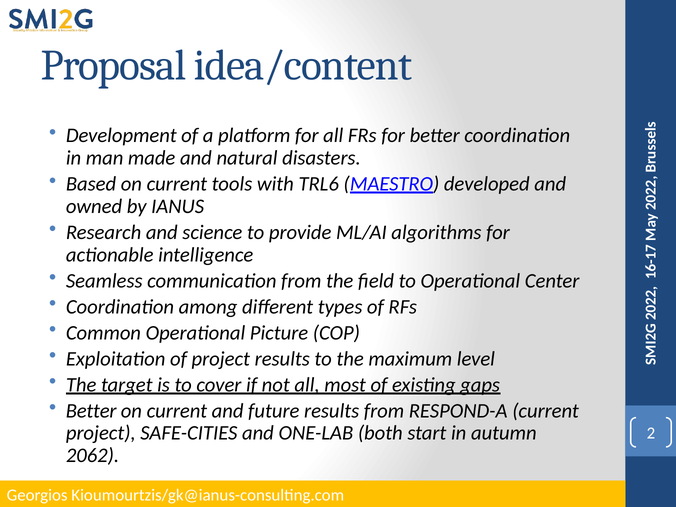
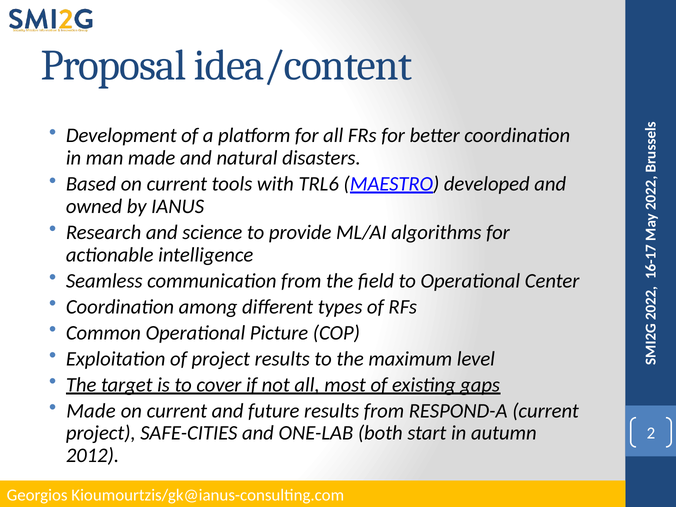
Better: Better -> Made (91, 411)
2062: 2062 -> 2012 (93, 455)
